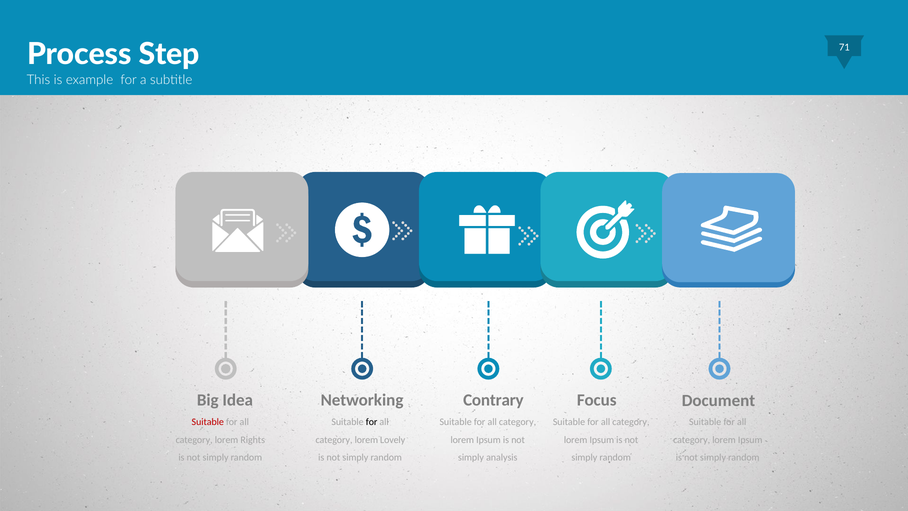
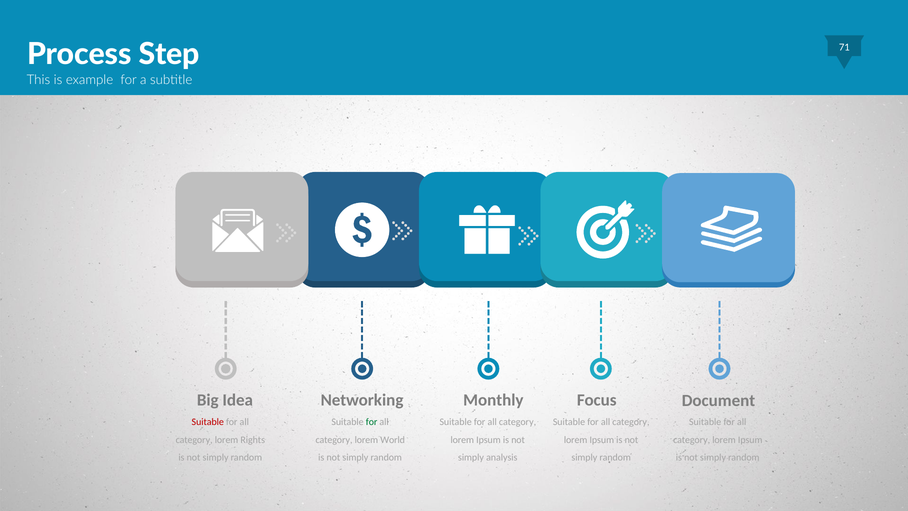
Contrary: Contrary -> Monthly (493, 400)
for colour: black -> green (372, 422)
Lovely: Lovely -> World (393, 440)
